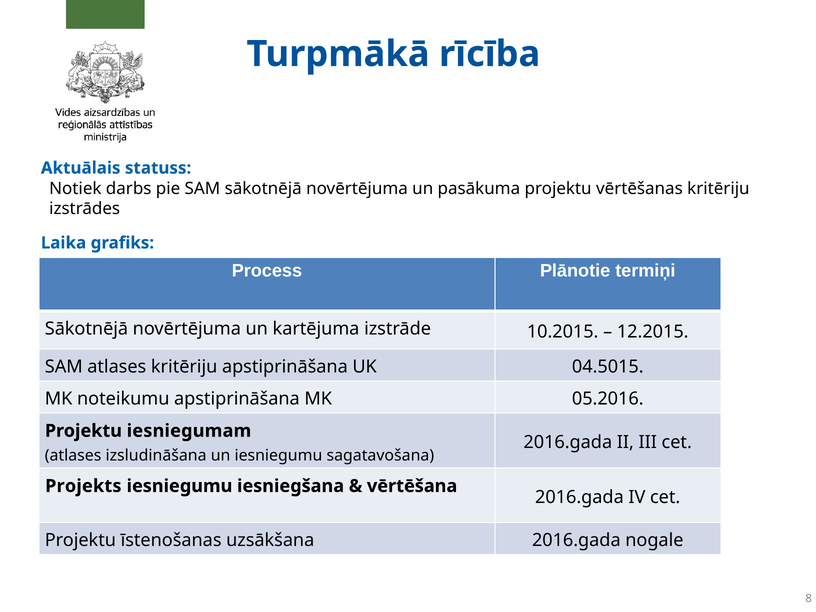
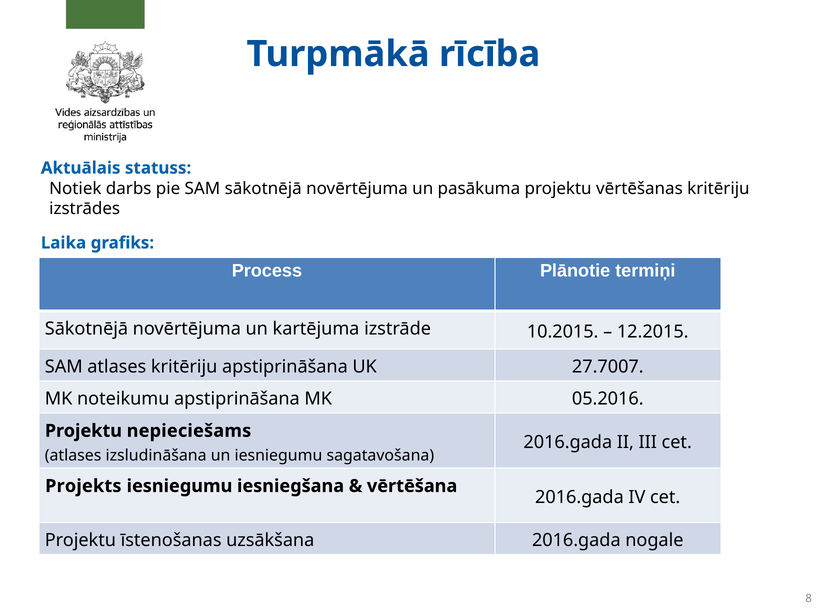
04.5015: 04.5015 -> 27.7007 (608, 367)
iesniegumam: iesniegumam -> nepieciešams (189, 431)
